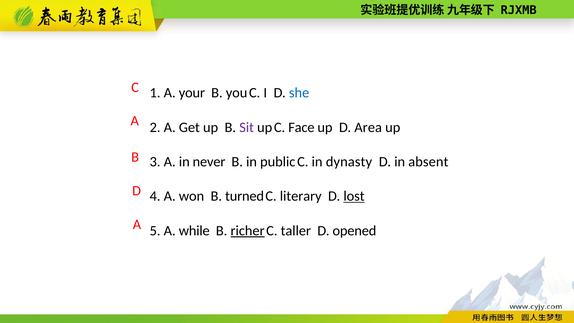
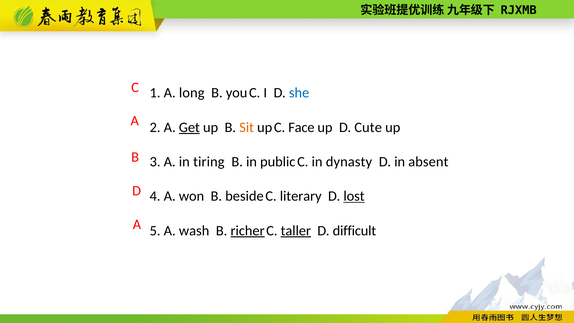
your: your -> long (192, 93)
Get underline: none -> present (189, 127)
Sit colour: purple -> orange (247, 127)
Area: Area -> Cute (368, 127)
never: never -> tiring (209, 162)
turned: turned -> beside (244, 196)
while: while -> wash (194, 231)
taller underline: none -> present (296, 231)
opened: opened -> difficult (354, 231)
